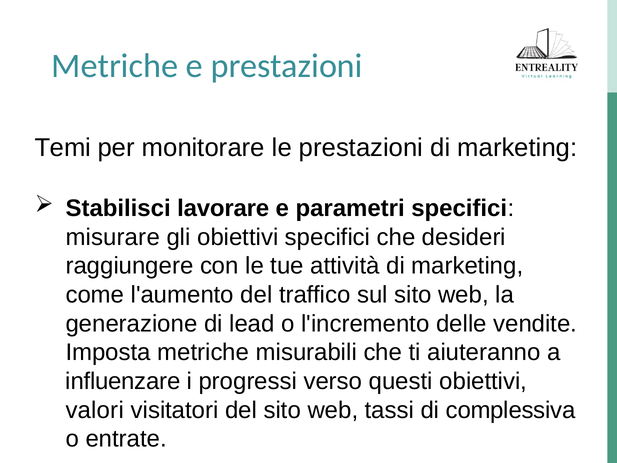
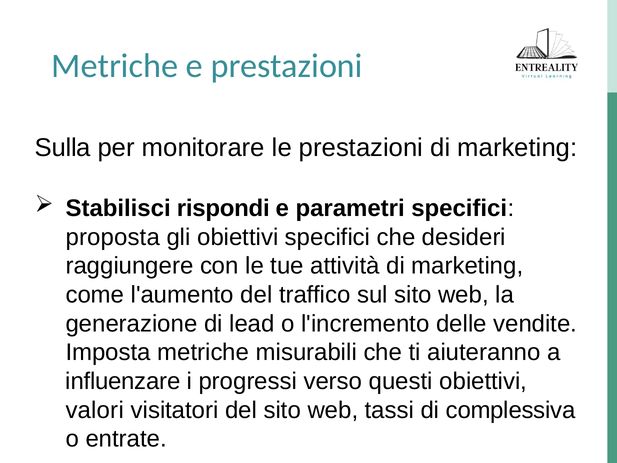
Temi: Temi -> Sulla (63, 148)
lavorare: lavorare -> rispondi (223, 208)
misurare: misurare -> proposta (113, 237)
